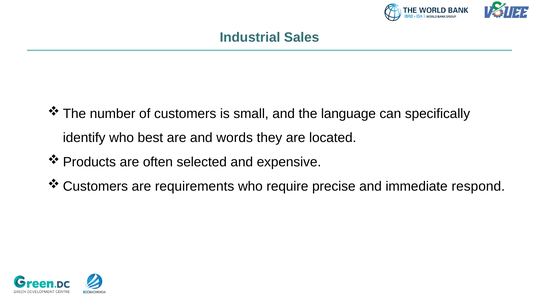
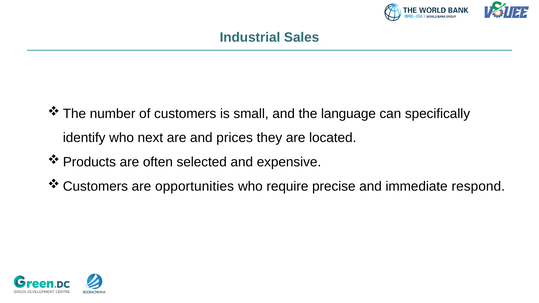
best: best -> next (150, 138)
words: words -> prices (235, 138)
requirements: requirements -> opportunities (195, 186)
